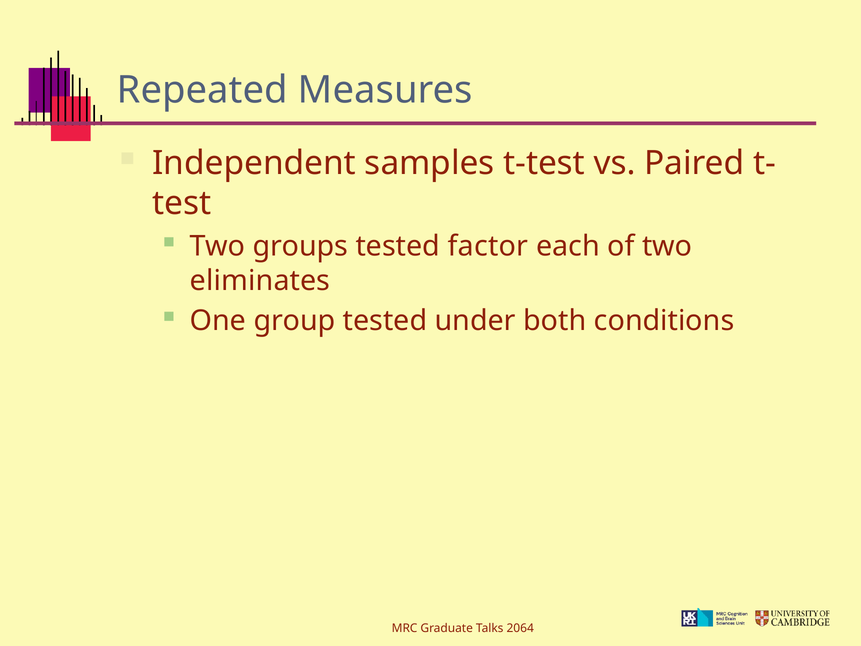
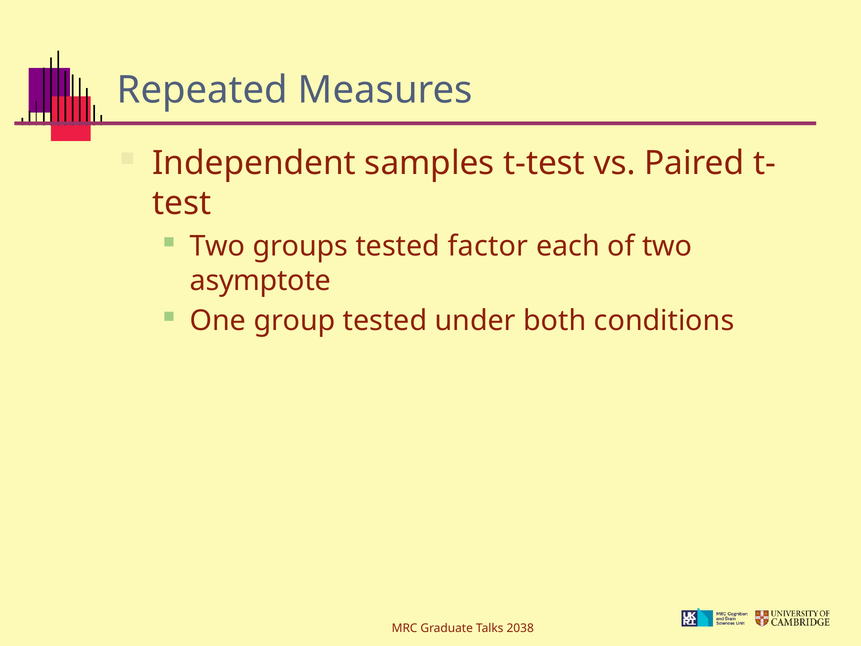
eliminates: eliminates -> asymptote (260, 280)
2064: 2064 -> 2038 (520, 628)
